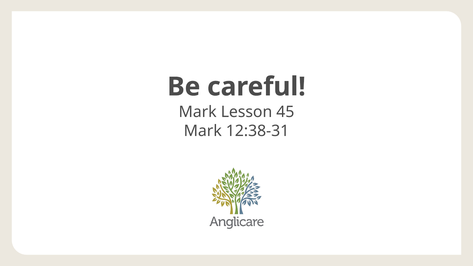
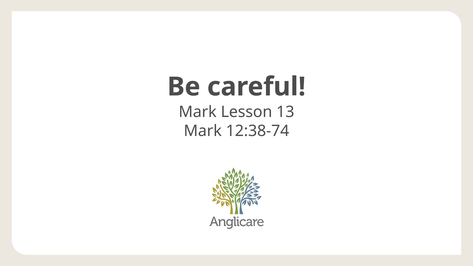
45: 45 -> 13 (285, 112)
12:38-31: 12:38-31 -> 12:38-74 (258, 131)
